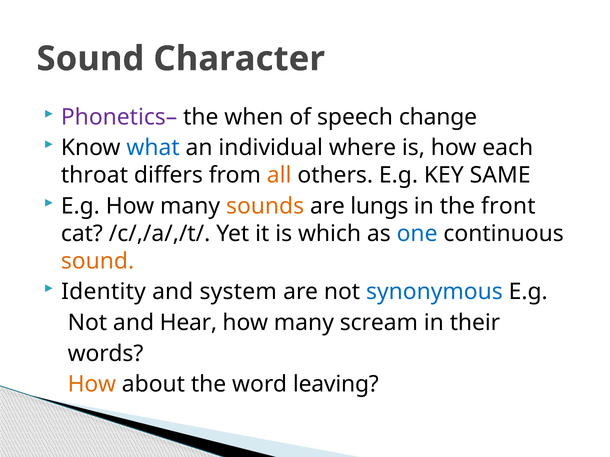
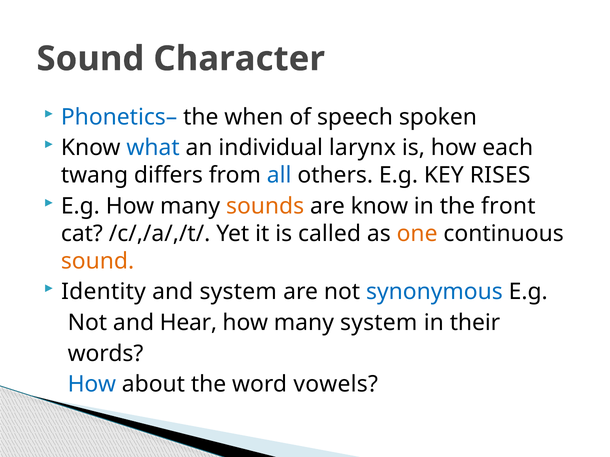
Phonetics– colour: purple -> blue (119, 117)
change: change -> spoken (438, 117)
where: where -> larynx (362, 148)
throat: throat -> twang (95, 175)
all colour: orange -> blue (279, 175)
SAME: SAME -> RISES (500, 175)
are lungs: lungs -> know (379, 206)
which: which -> called (329, 234)
one colour: blue -> orange (417, 234)
many scream: scream -> system (379, 323)
How colour: orange -> blue (92, 385)
leaving: leaving -> vowels (336, 385)
